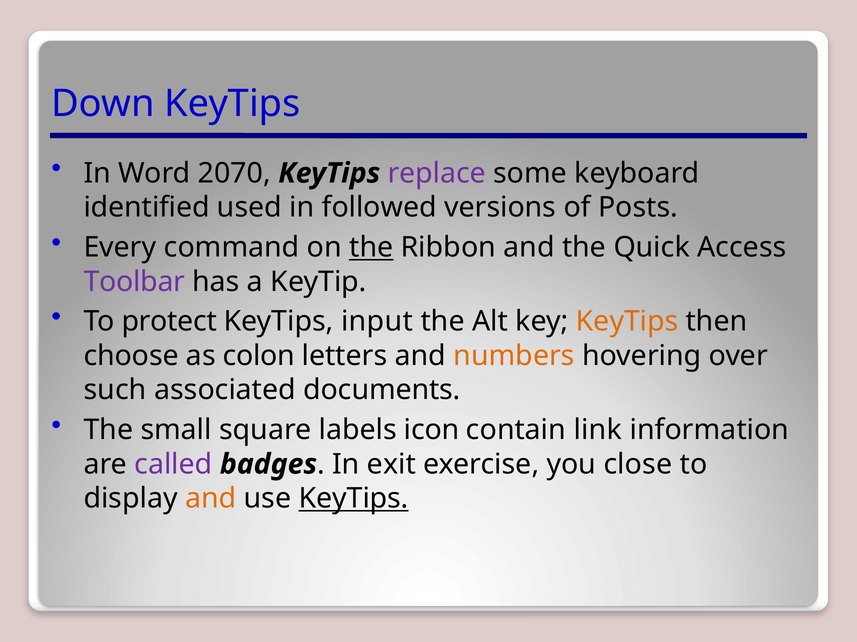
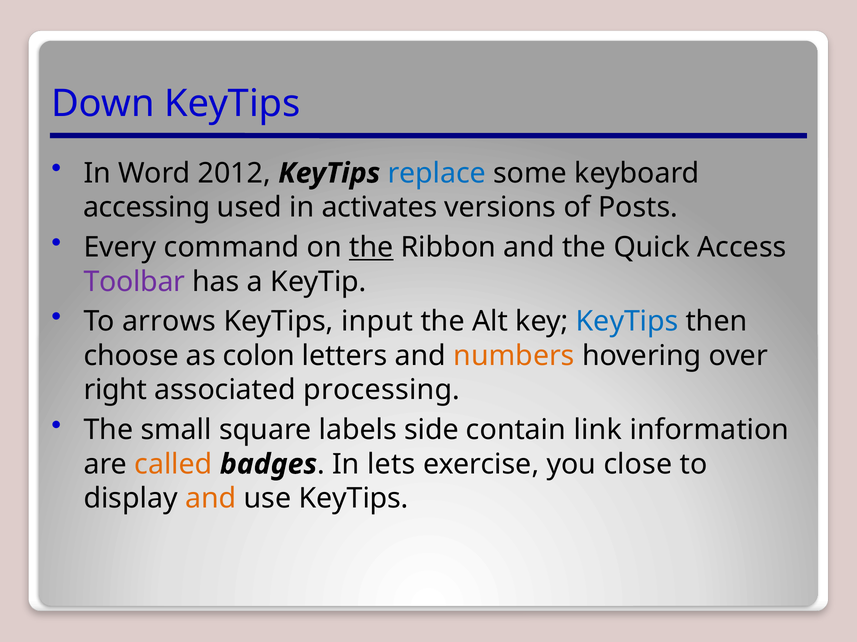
2070: 2070 -> 2012 (234, 173)
replace colour: purple -> blue (437, 173)
identified: identified -> accessing (147, 208)
followed: followed -> activates (379, 208)
protect: protect -> arrows (169, 322)
KeyTips colour: orange -> blue (627, 322)
such: such -> right (115, 390)
documents: documents -> processing (382, 390)
icon: icon -> side (432, 430)
called colour: purple -> orange (173, 465)
exit: exit -> lets (391, 465)
KeyTips underline: present -> none (354, 499)
